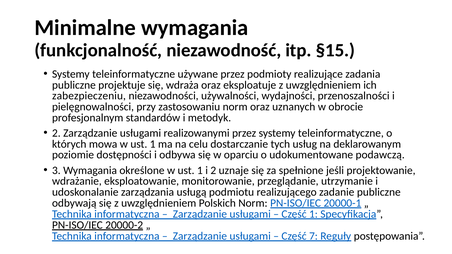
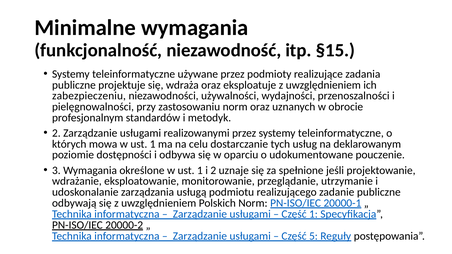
podawczą: podawczą -> pouczenie (380, 155)
7: 7 -> 5 (313, 236)
